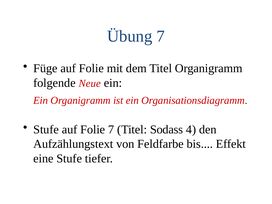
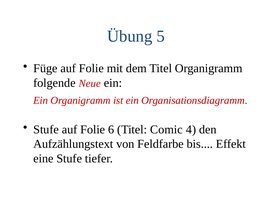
Übung 7: 7 -> 5 (161, 36)
Folie 7: 7 -> 6 (111, 129)
Sodass: Sodass -> Comic (166, 129)
